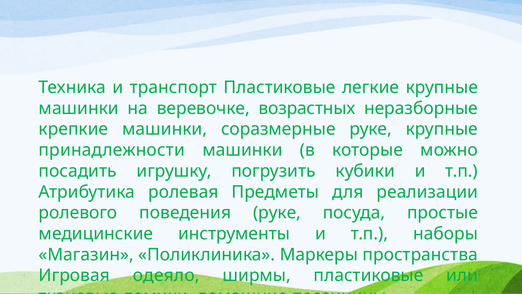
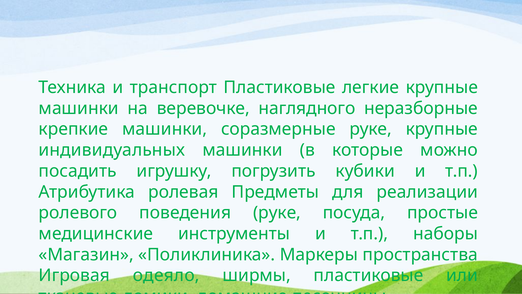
возрастных: возрастных -> наглядного (307, 108)
принадлежности: принадлежности -> индивидуальных (112, 150)
